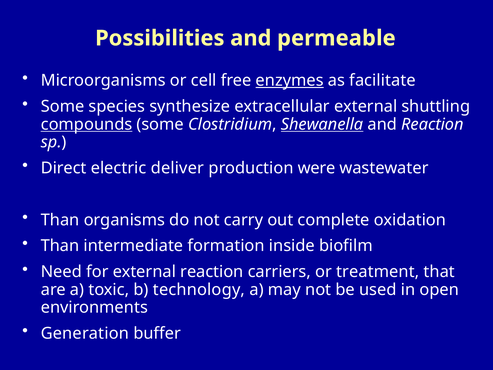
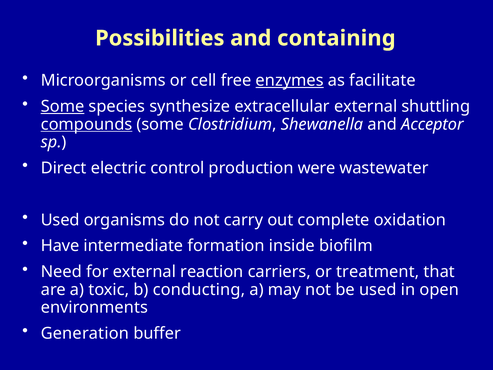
permeable: permeable -> containing (336, 38)
Some underline: none -> present (63, 106)
Shewanella underline: present -> none (322, 124)
and Reaction: Reaction -> Acceptor (432, 124)
deliver: deliver -> control (178, 168)
Than: Than -> Used (60, 220)
Than: Than -> Have (60, 246)
technology: technology -> conducting (199, 289)
